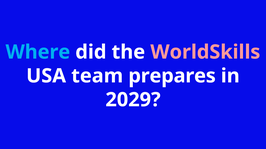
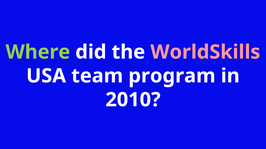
Where colour: light blue -> light green (38, 52)
prepares: prepares -> program (172, 76)
2029: 2029 -> 2010 (133, 100)
